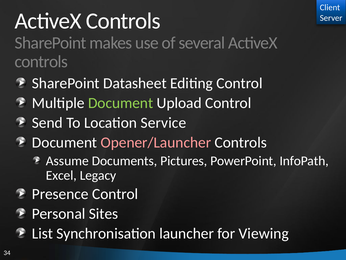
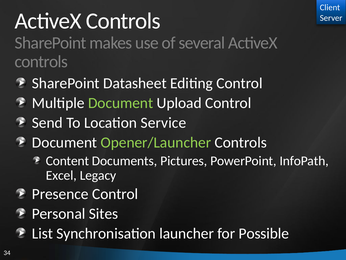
Opener/Launcher colour: pink -> light green (156, 142)
Assume: Assume -> Content (67, 161)
Viewing: Viewing -> Possible (264, 233)
